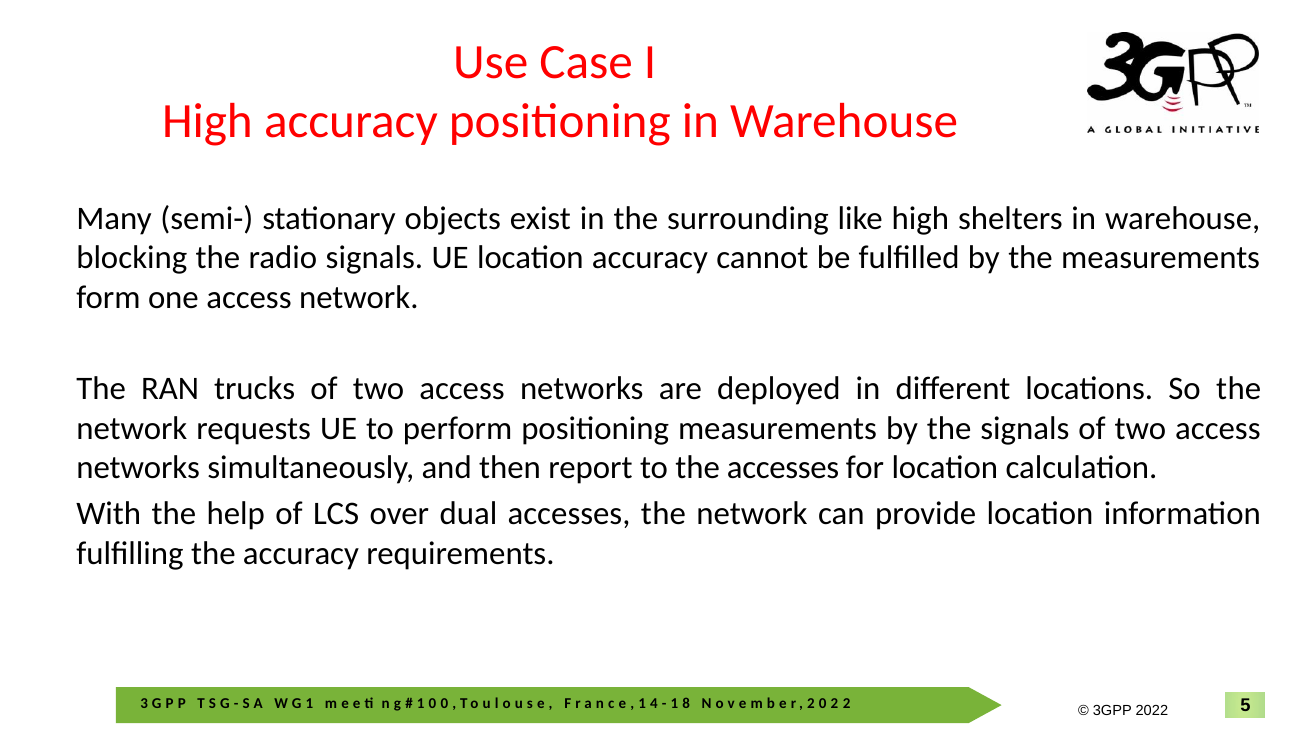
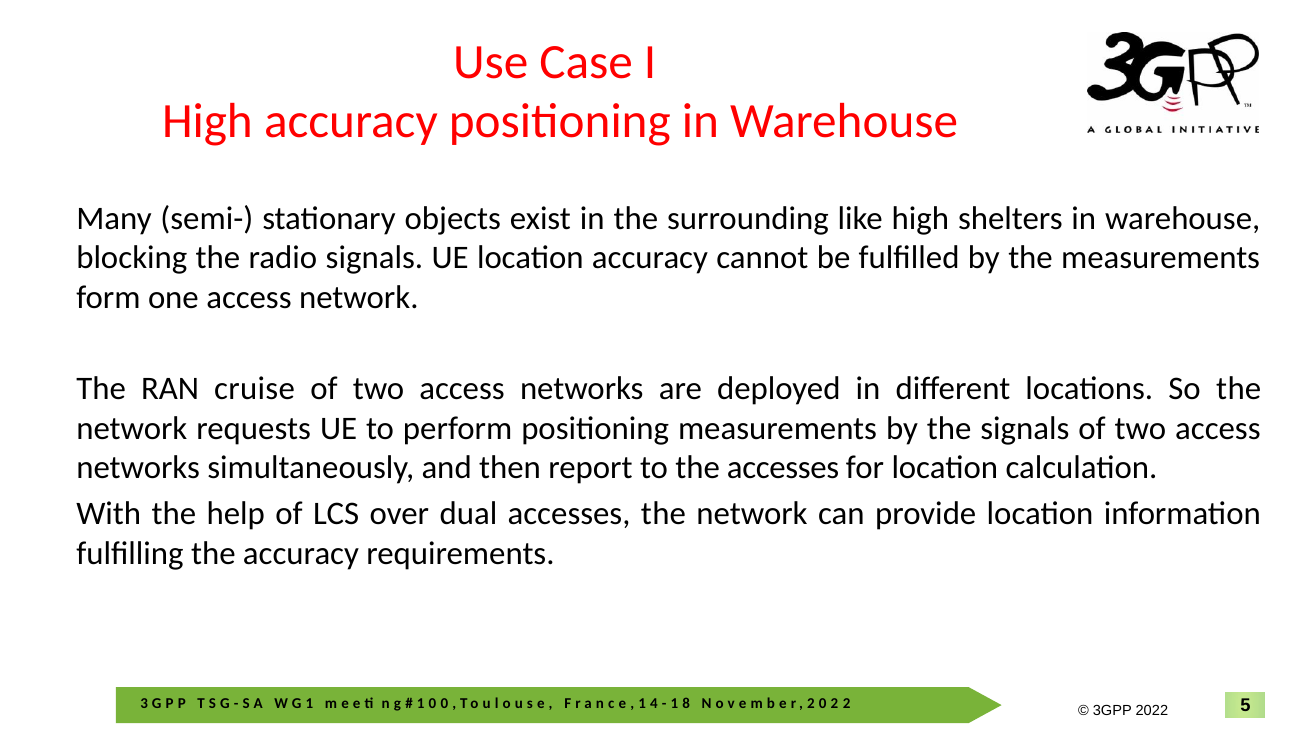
trucks: trucks -> cruise (255, 389)
